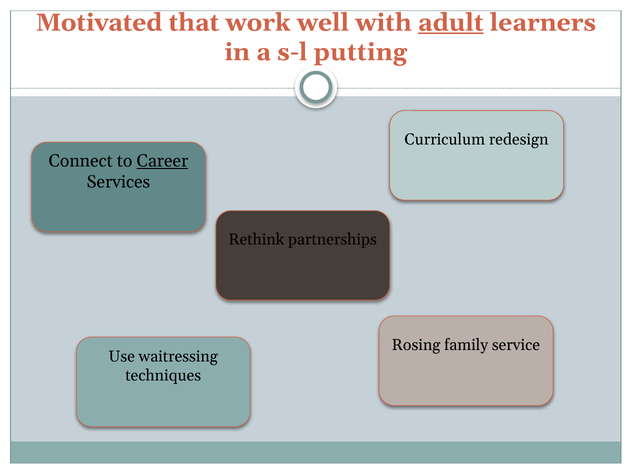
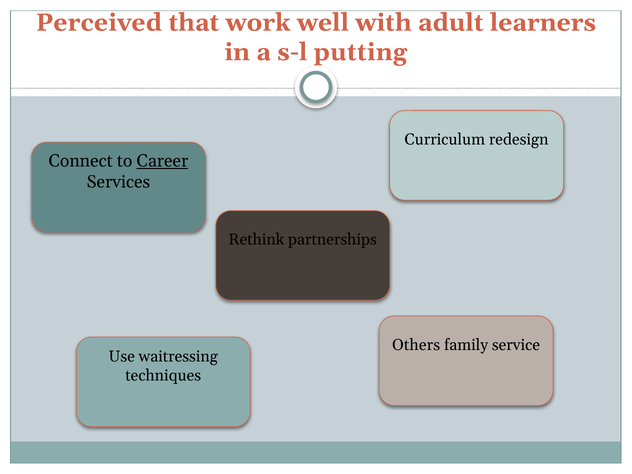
Motivated: Motivated -> Perceived (99, 23)
adult underline: present -> none (451, 23)
Rosing: Rosing -> Others (416, 345)
